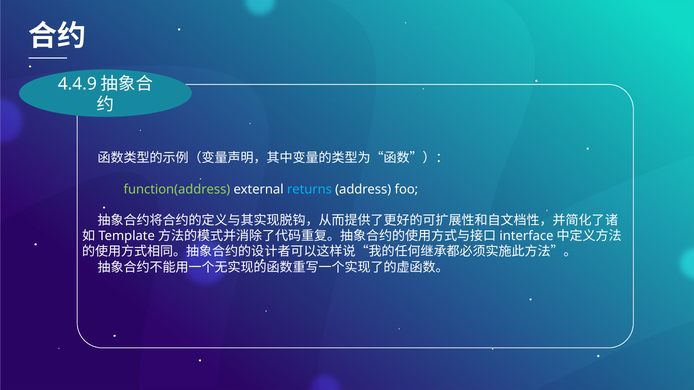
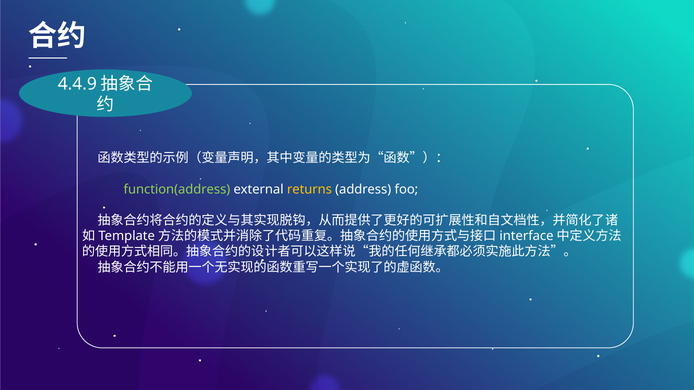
returns colour: light blue -> yellow (309, 189)
